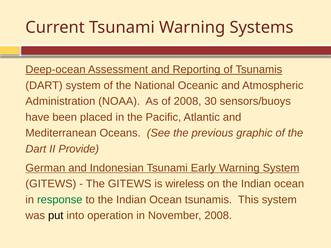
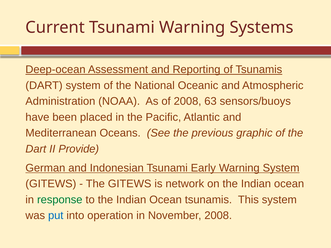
30: 30 -> 63 (211, 101)
wireless: wireless -> network (185, 184)
put colour: black -> blue (56, 216)
